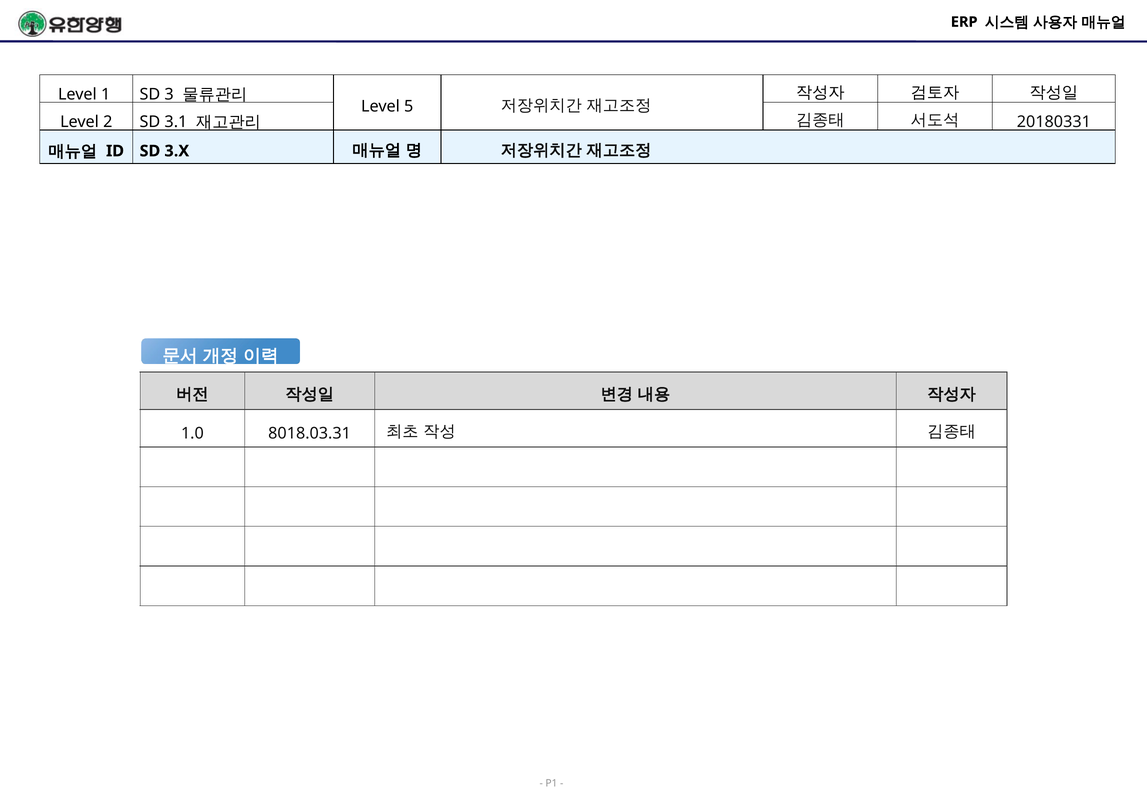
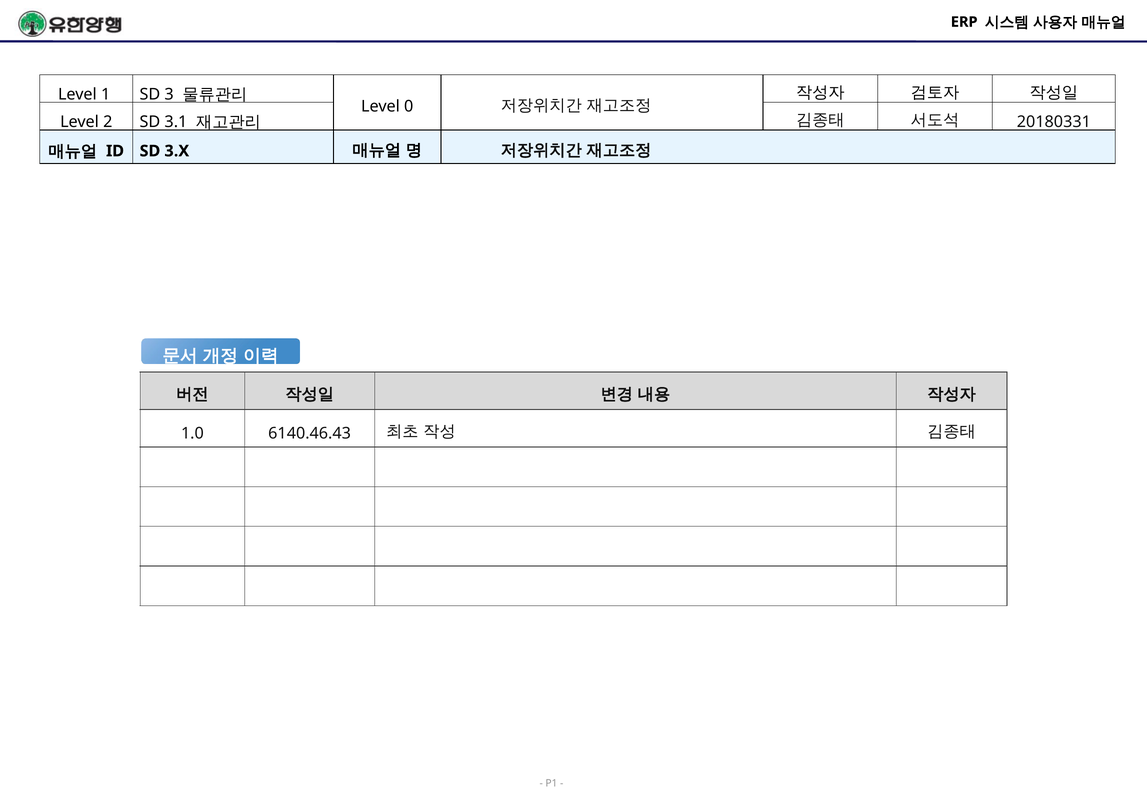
5: 5 -> 0 (409, 107)
8018.03.31: 8018.03.31 -> 6140.46.43 (310, 433)
